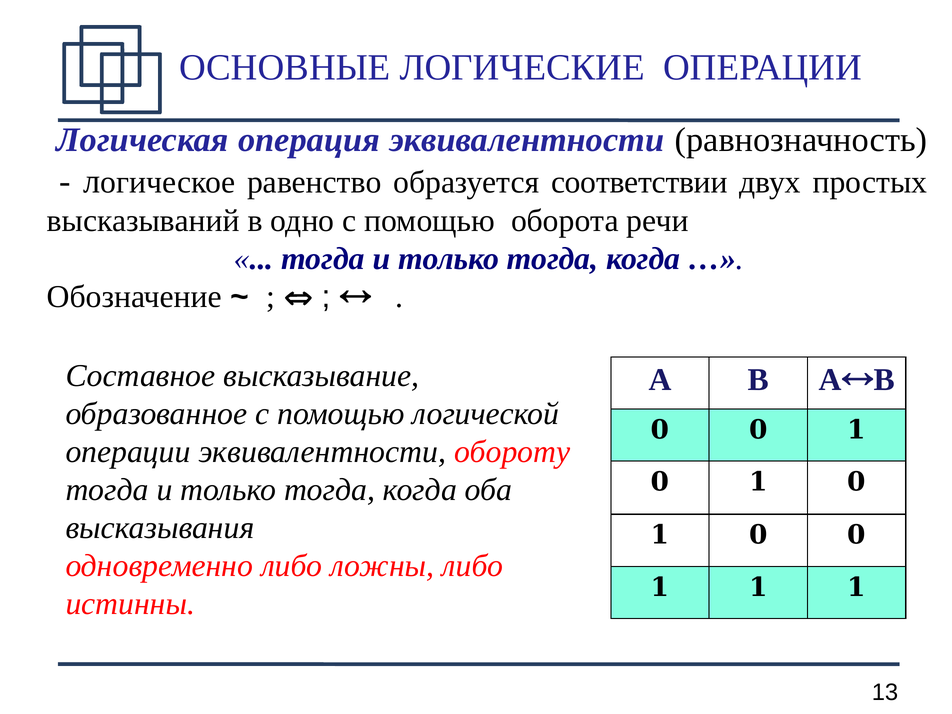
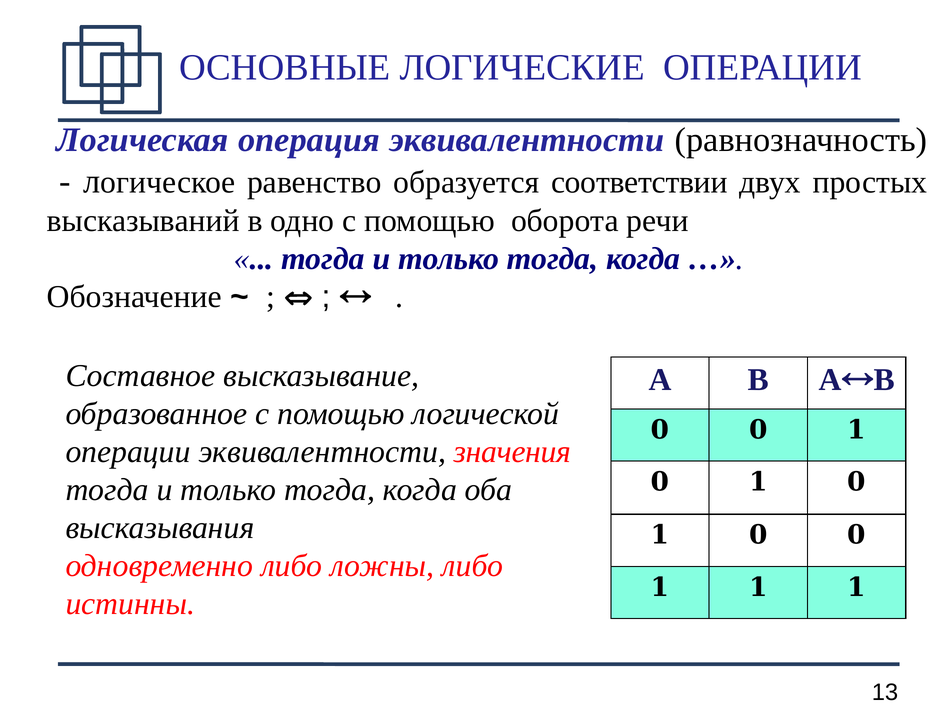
обороту: обороту -> значения (512, 452)
